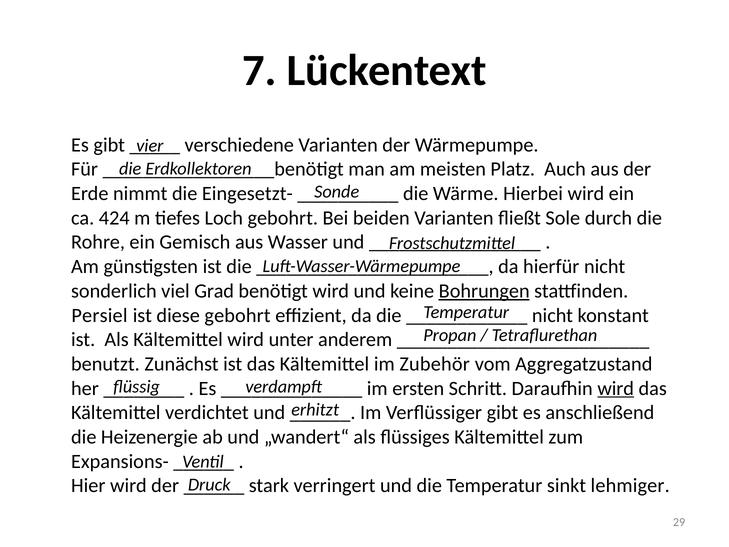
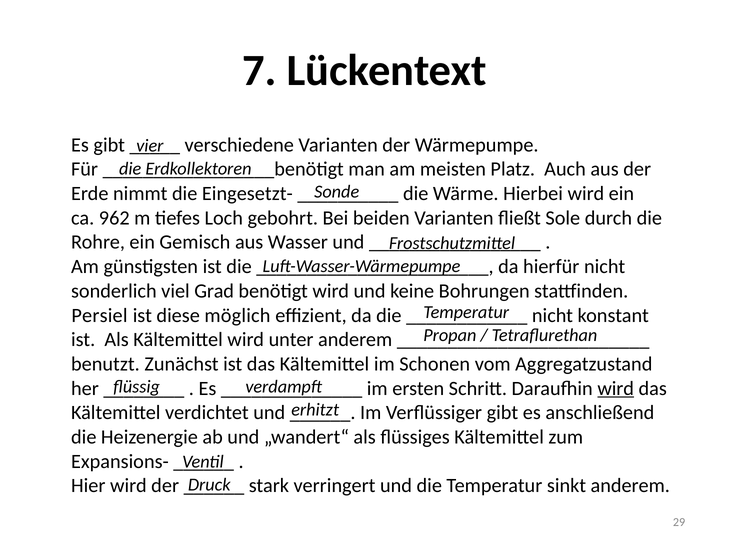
424: 424 -> 962 (114, 218)
Bohrungen underline: present -> none (484, 291)
diese gebohrt: gebohrt -> möglich (237, 315)
Zubehör: Zubehör -> Schonen (435, 364)
sinkt lehmiger: lehmiger -> anderem (630, 486)
